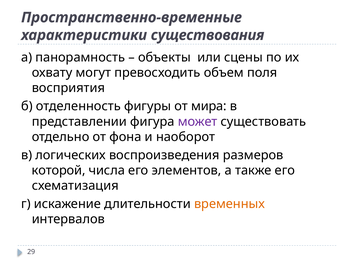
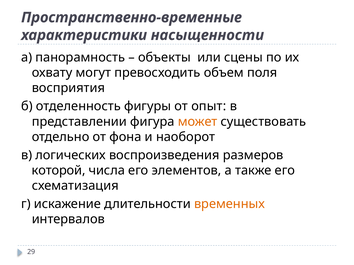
существования: существования -> насыщенности (207, 35)
мира: мира -> опыт (209, 106)
может colour: purple -> orange (198, 122)
